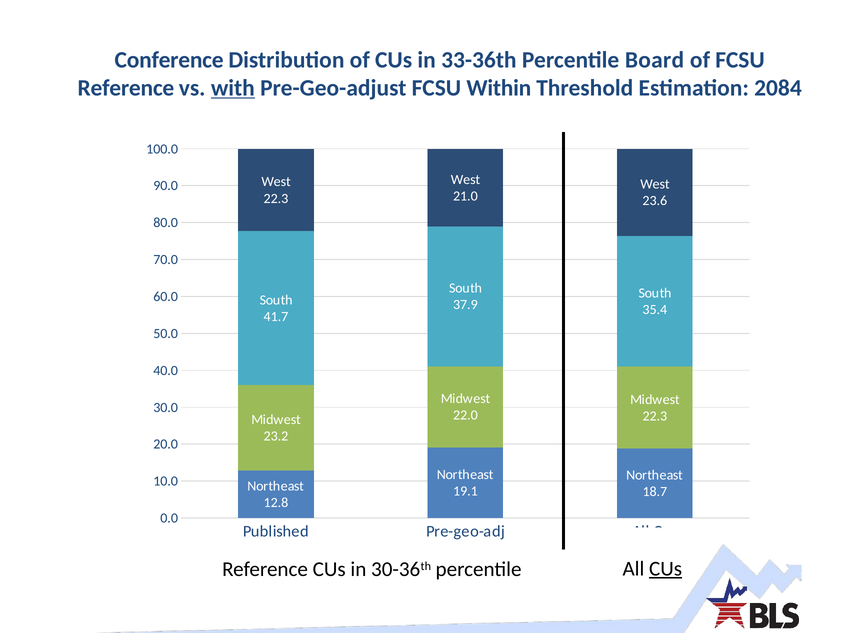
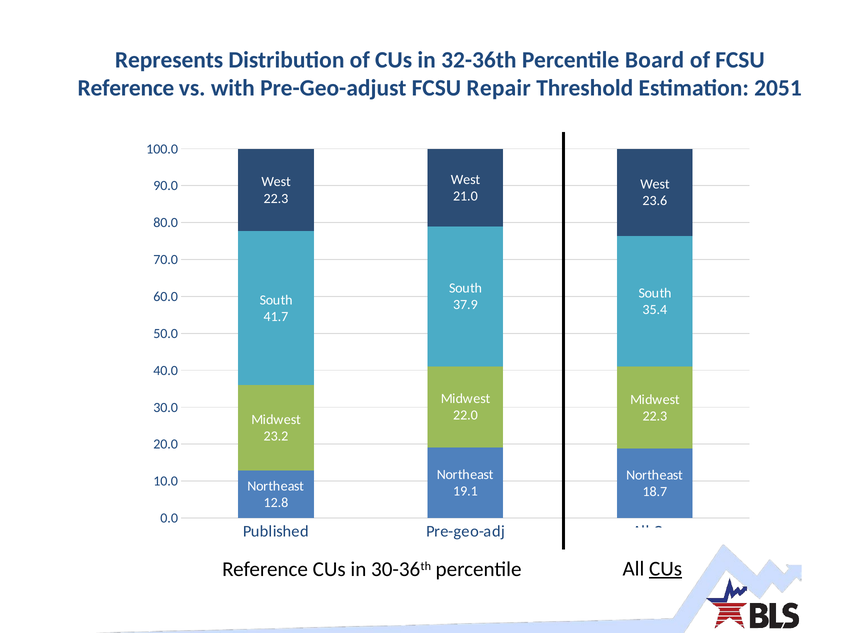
Conference: Conference -> Represents (169, 60)
33-36th: 33-36th -> 32-36th (479, 60)
with underline: present -> none (233, 88)
Within: Within -> Repair (499, 88)
2084: 2084 -> 2051 (778, 88)
